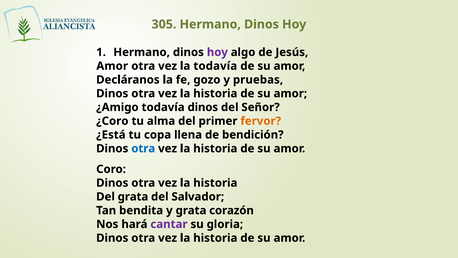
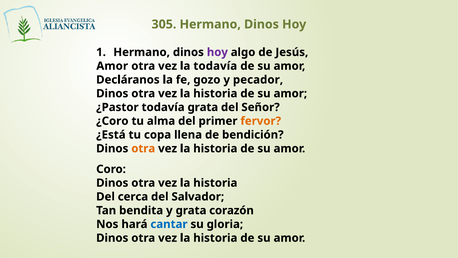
pruebas: pruebas -> pecador (258, 80)
¿Amigo: ¿Amigo -> ¿Pastor (117, 107)
todavía dinos: dinos -> grata (203, 107)
otra colour: blue -> orange (143, 148)
Del grata: grata -> cerca (133, 196)
cantar colour: purple -> blue (169, 224)
